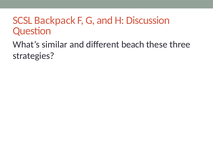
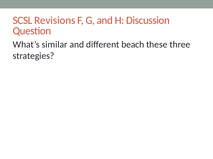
Backpack: Backpack -> Revisions (55, 20)
